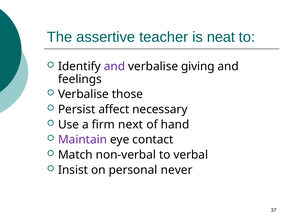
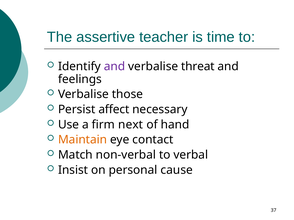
neat: neat -> time (221, 37)
giving: giving -> threat (198, 67)
Maintain colour: purple -> orange (83, 140)
never: never -> cause (177, 170)
